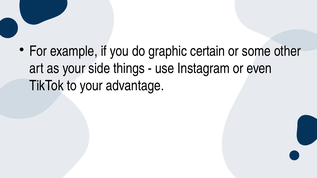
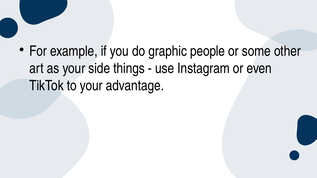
certain: certain -> people (208, 51)
